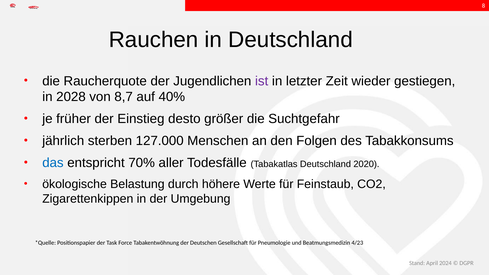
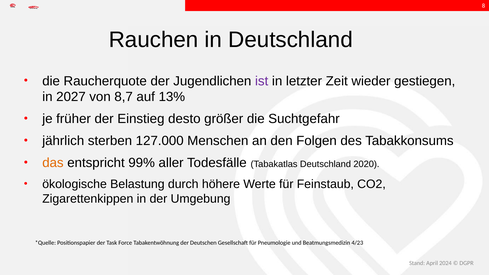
2028: 2028 -> 2027 (71, 97)
40%: 40% -> 13% (172, 97)
das colour: blue -> orange (53, 163)
70%: 70% -> 99% (142, 163)
